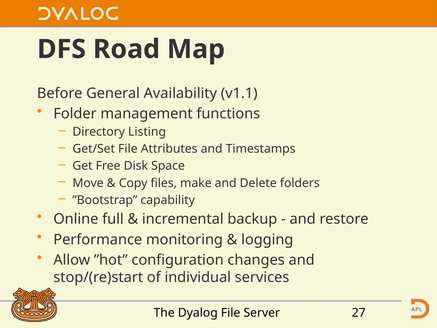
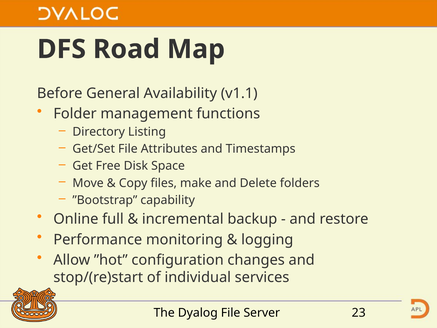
27: 27 -> 23 (359, 313)
